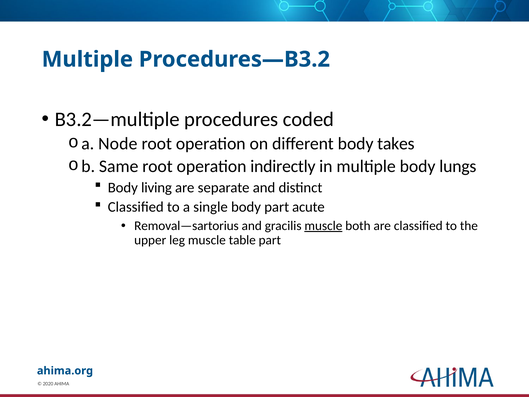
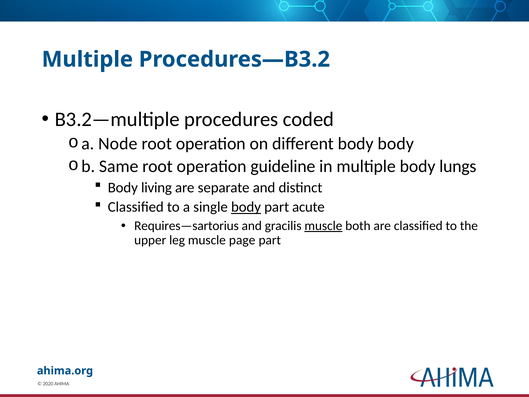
body takes: takes -> body (396, 144)
indirectly: indirectly -> guideline (283, 166)
body underline: none -> present (246, 207)
Removal—sartorius: Removal—sartorius -> Requires—sartorius (186, 226)
table: table -> page (242, 240)
